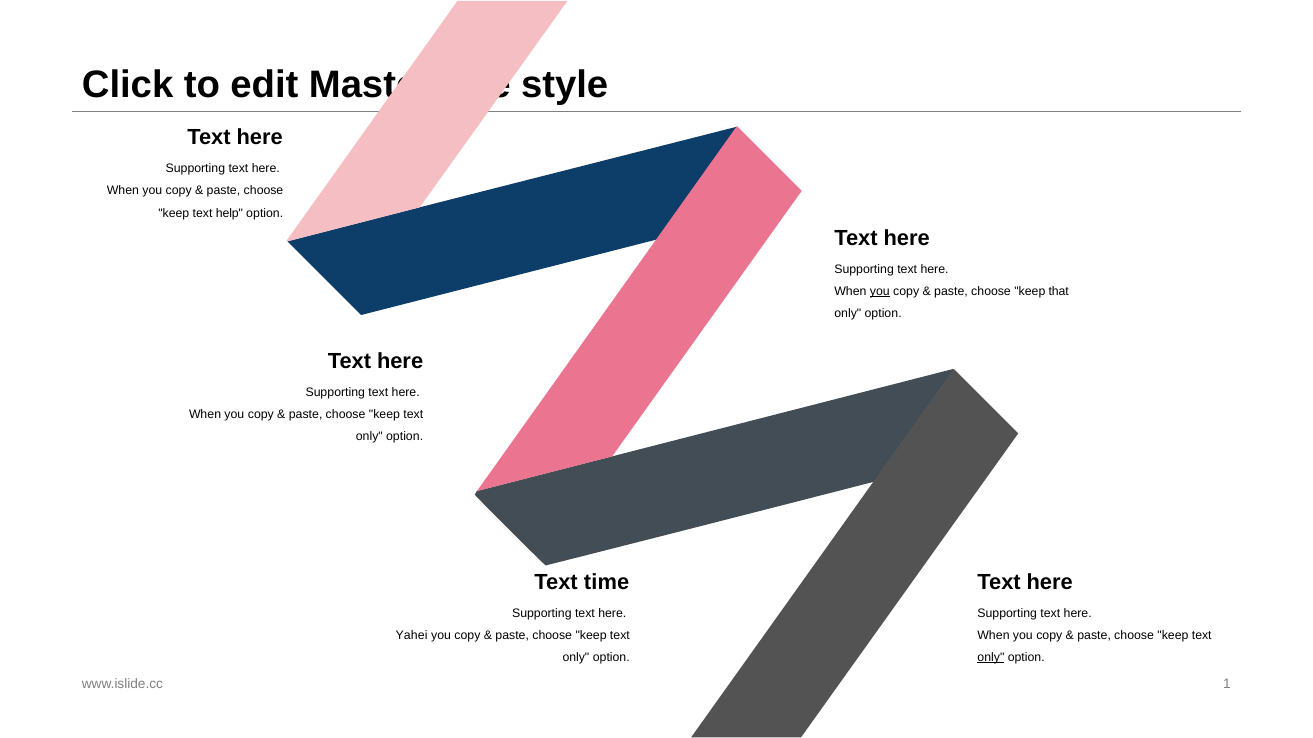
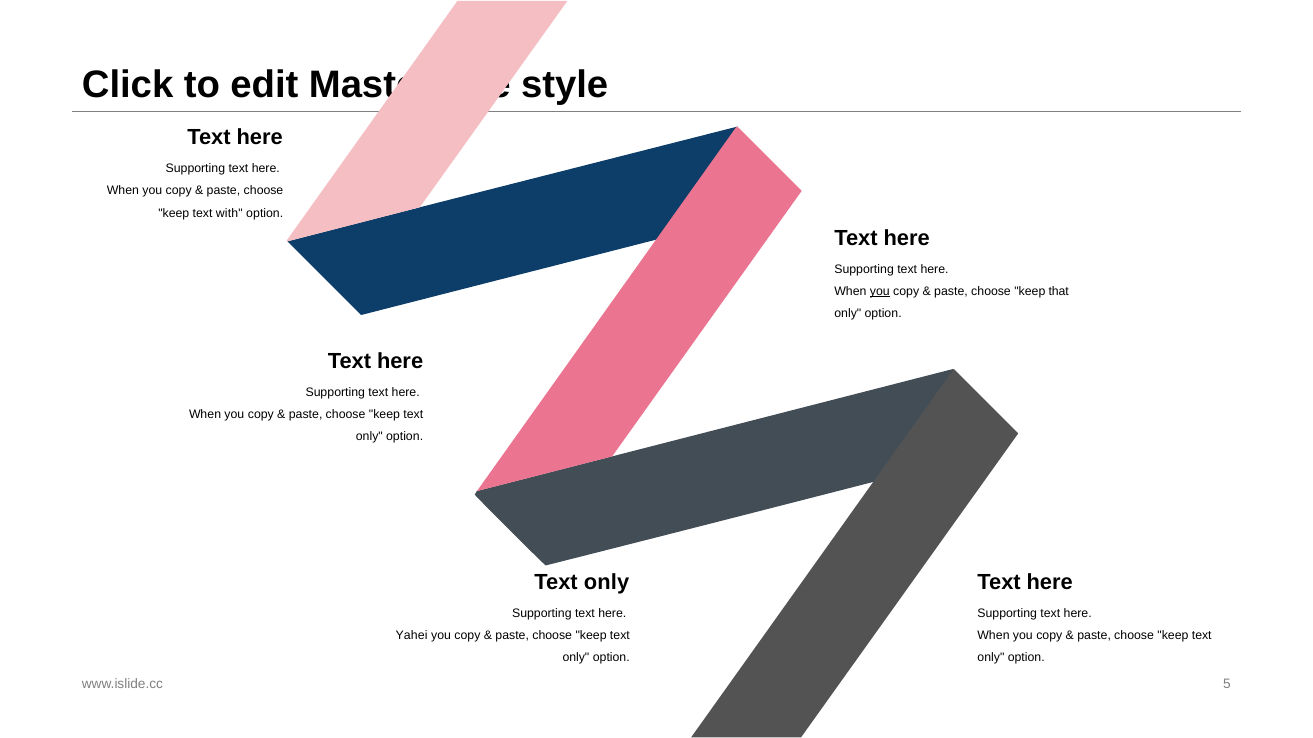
help: help -> with (229, 213)
time: time -> only (607, 582)
only underline: present -> none (991, 658)
1: 1 -> 5 (1227, 684)
